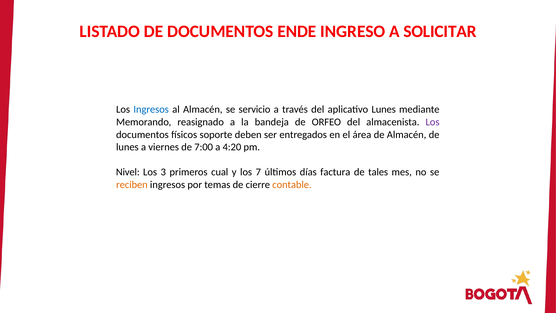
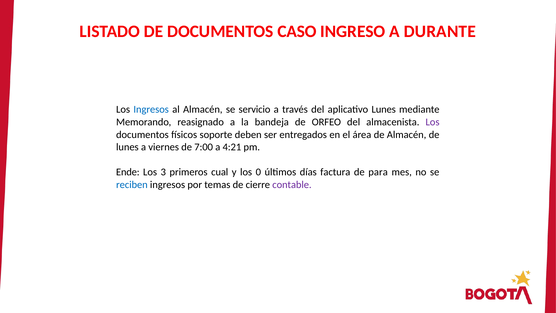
ENDE: ENDE -> CASO (297, 31)
SOLICITAR: SOLICITAR -> DURANTE (440, 31)
4:20: 4:20 -> 4:21 (232, 147)
Nivel: Nivel -> Ende (128, 172)
7: 7 -> 0 (258, 172)
tales: tales -> para (378, 172)
reciben colour: orange -> blue (132, 185)
contable colour: orange -> purple (292, 185)
